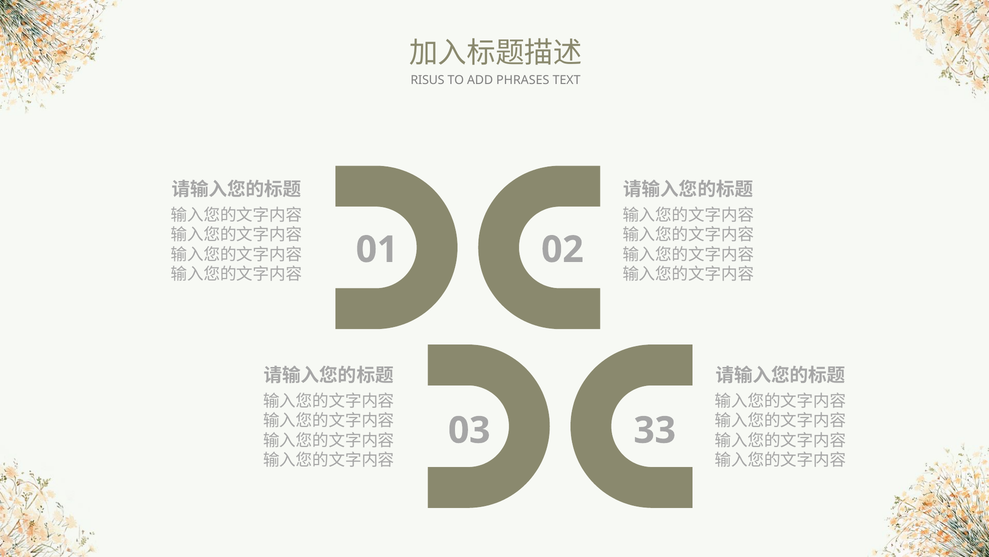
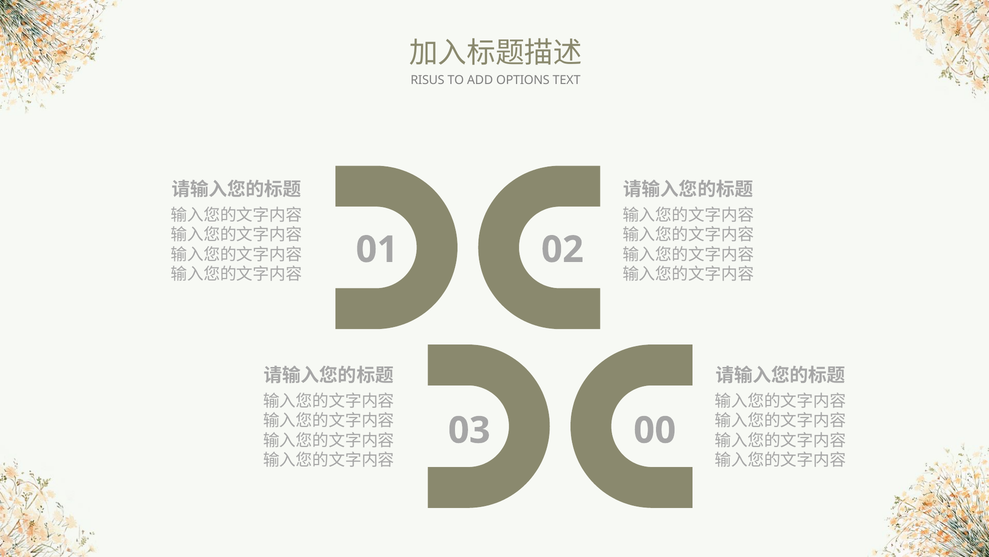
PHRASES: PHRASES -> OPTIONS (523, 80)
33: 33 -> 00 (655, 430)
